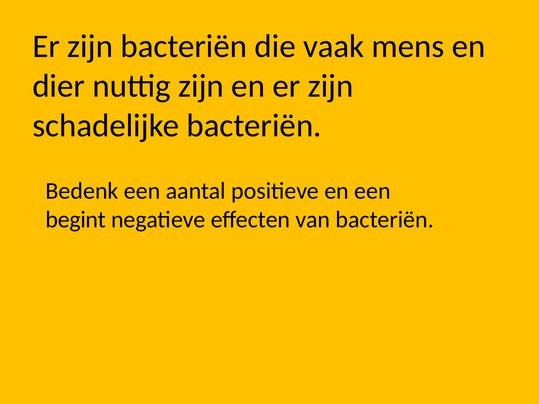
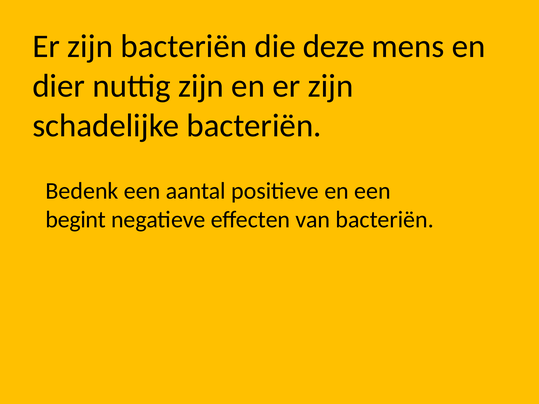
vaak: vaak -> deze (334, 46)
